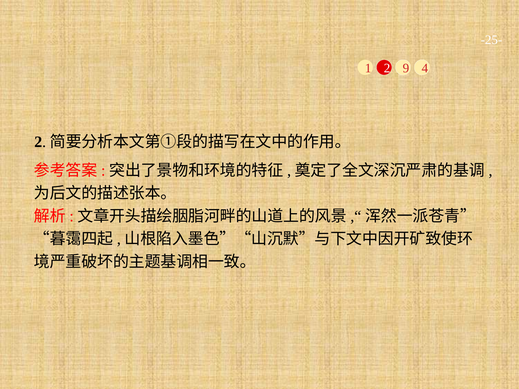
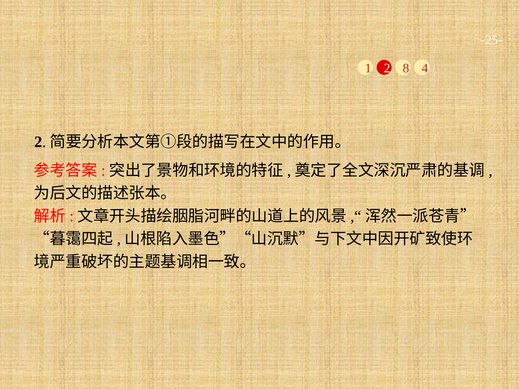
9: 9 -> 8 (406, 68)
